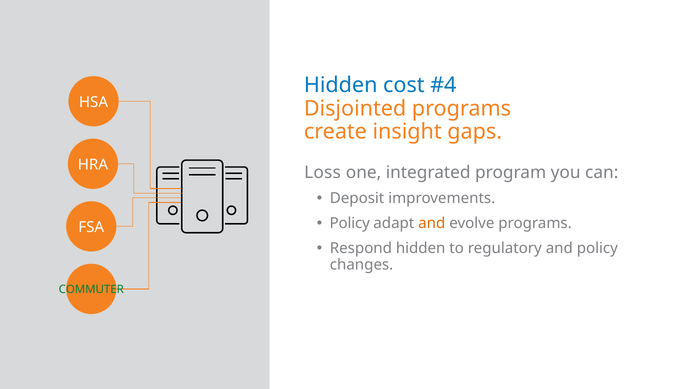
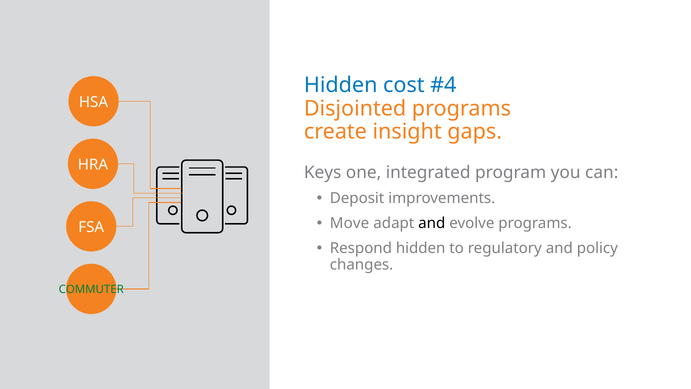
Loss: Loss -> Keys (323, 172)
Policy: Policy -> Move (350, 223)
and colour: orange -> black (432, 223)
